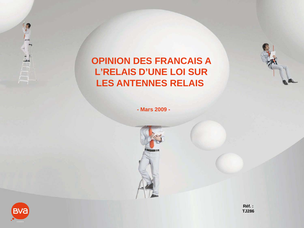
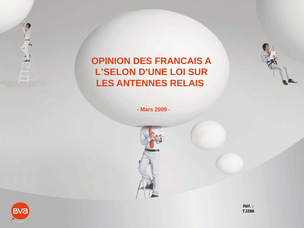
L’RELAIS: L’RELAIS -> L’SELON (115, 72)
